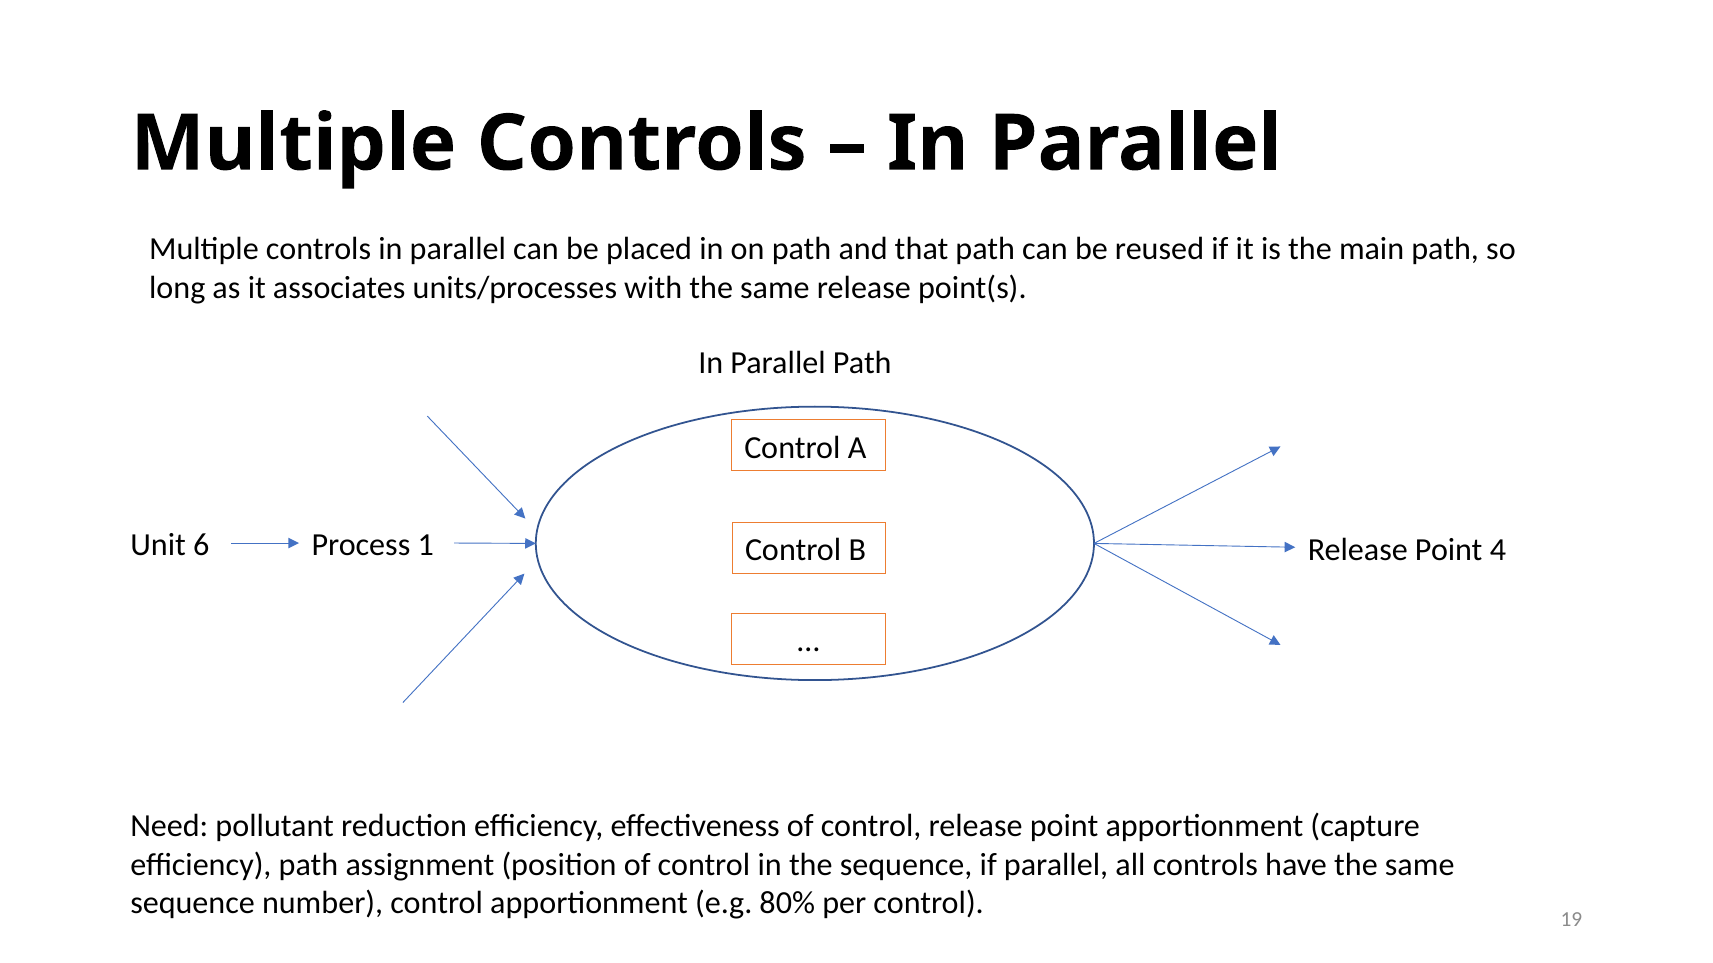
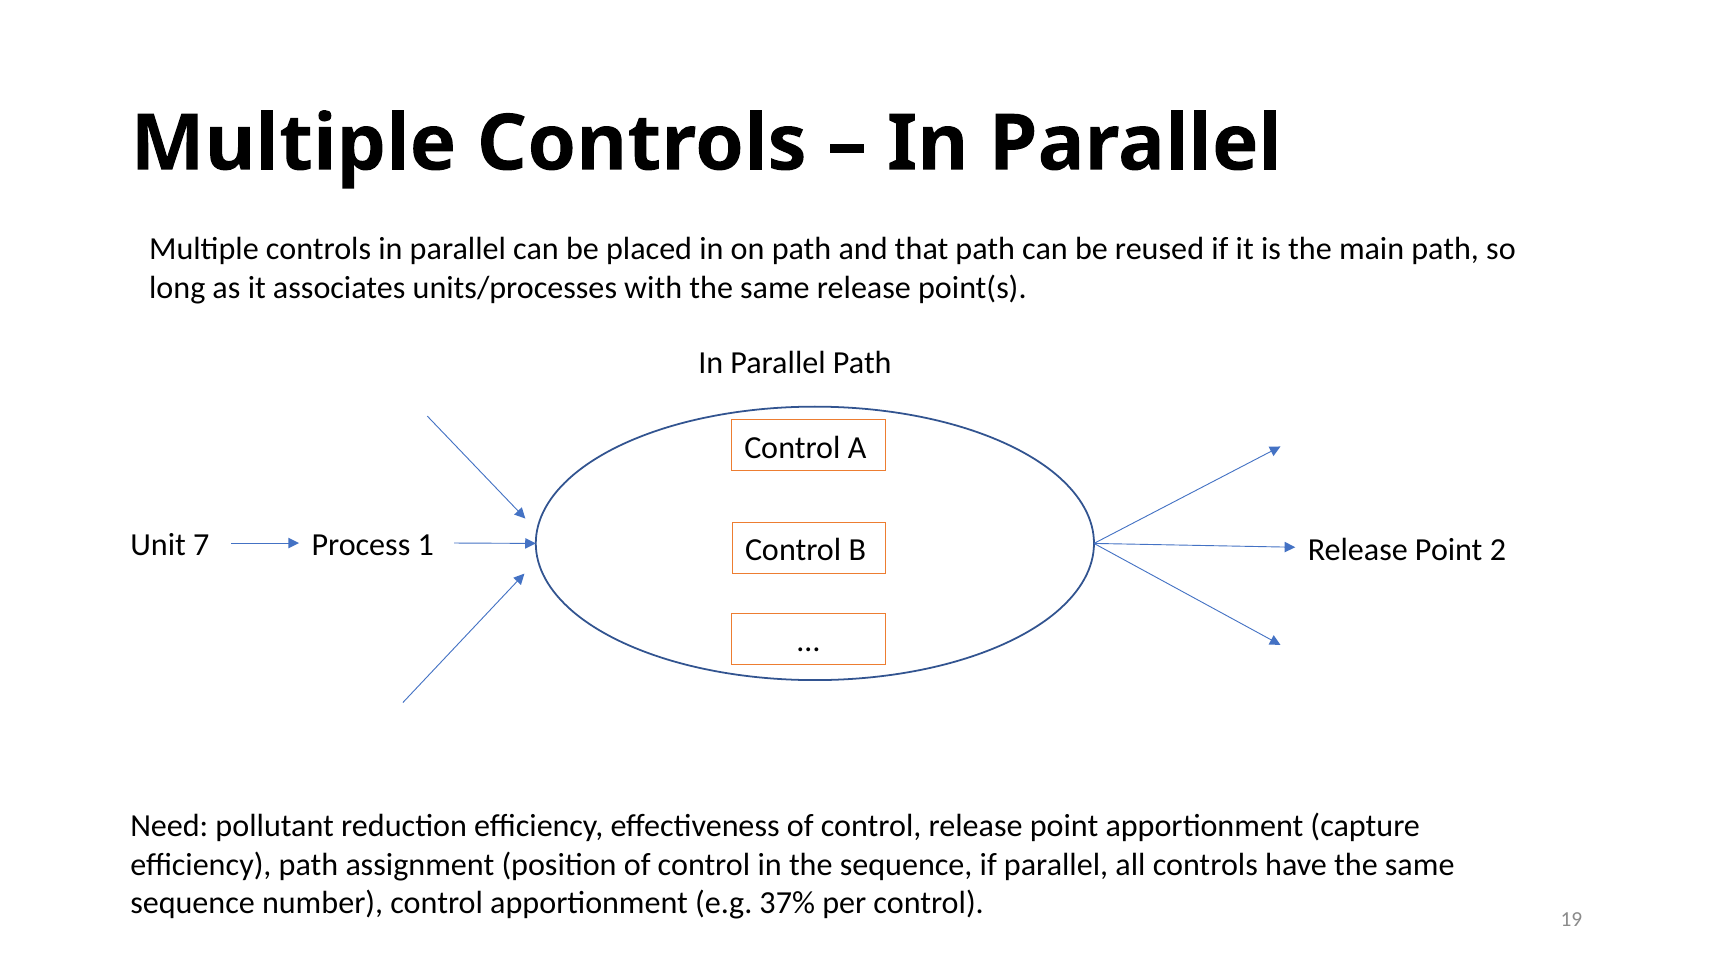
6: 6 -> 7 (201, 546)
4: 4 -> 2 (1498, 550)
80%: 80% -> 37% (787, 904)
